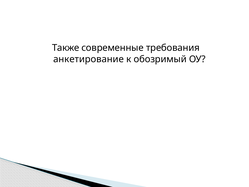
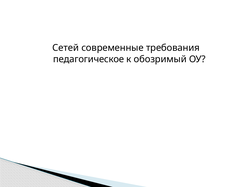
Также: Также -> Сетей (66, 48)
анкетирование: анкетирование -> педагогическое (89, 59)
